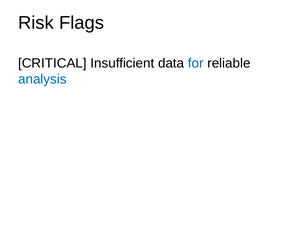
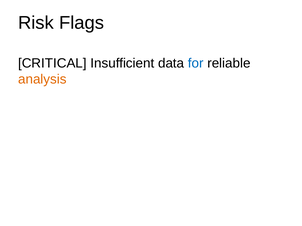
analysis colour: blue -> orange (42, 79)
